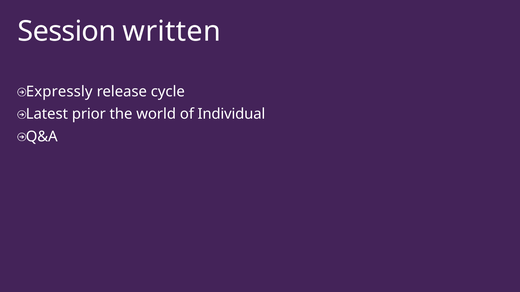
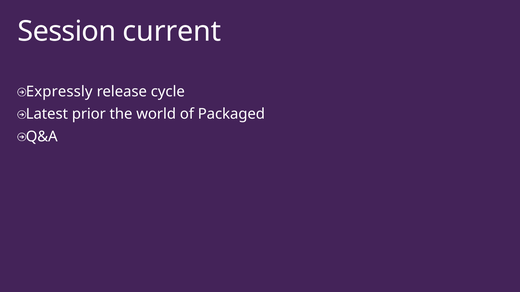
written: written -> current (172, 31)
Individual: Individual -> Packaged (231, 114)
